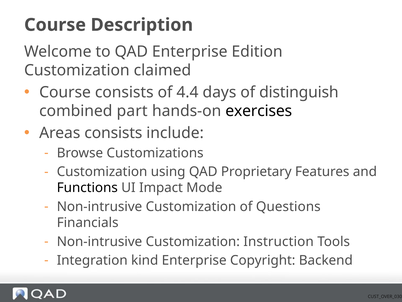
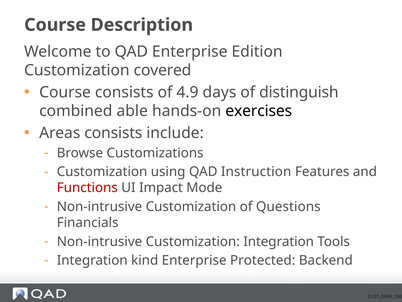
claimed: claimed -> covered (163, 70)
4.4: 4.4 -> 4.9 (187, 92)
part: part -> able (132, 111)
Proprietary: Proprietary -> Instruction (256, 172)
Functions colour: black -> red (87, 188)
Customization Instruction: Instruction -> Integration (279, 241)
Copyright: Copyright -> Protected (263, 260)
